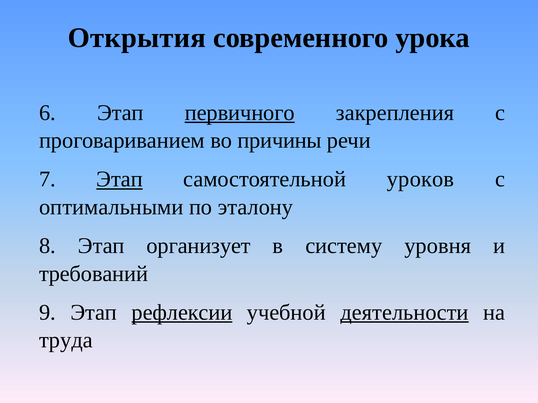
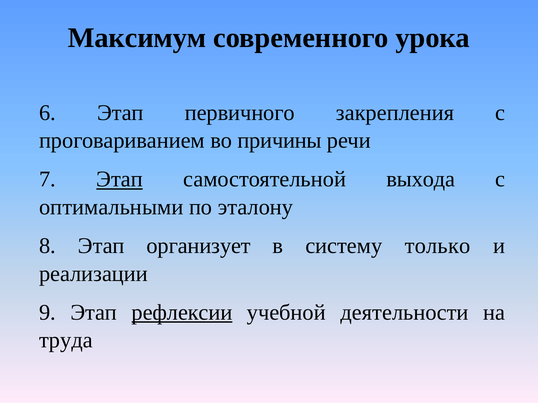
Открытия: Открытия -> Максимум (137, 38)
первичного underline: present -> none (240, 113)
уроков: уроков -> выхода (421, 179)
уровня: уровня -> только (438, 246)
требований: требований -> реализации (93, 274)
деятельности underline: present -> none (405, 313)
